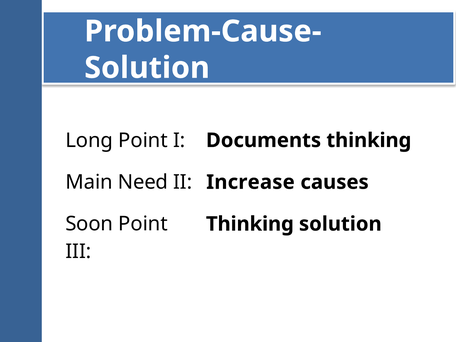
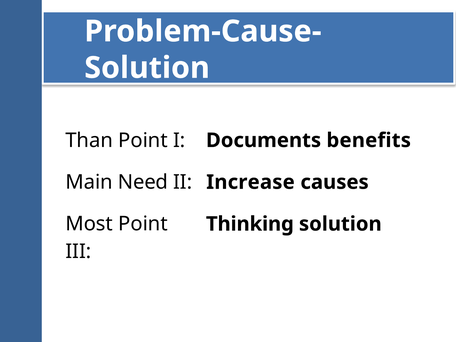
Long: Long -> Than (89, 140)
Documents thinking: thinking -> benefits (369, 140)
Soon: Soon -> Most (89, 224)
